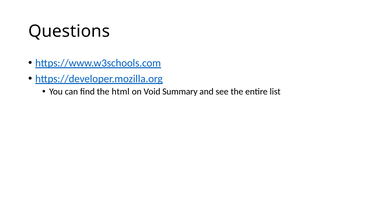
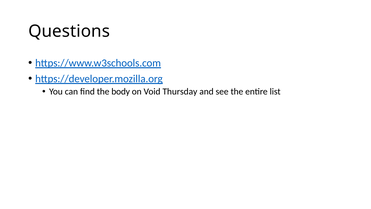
html: html -> body (121, 91)
Summary: Summary -> Thursday (180, 91)
